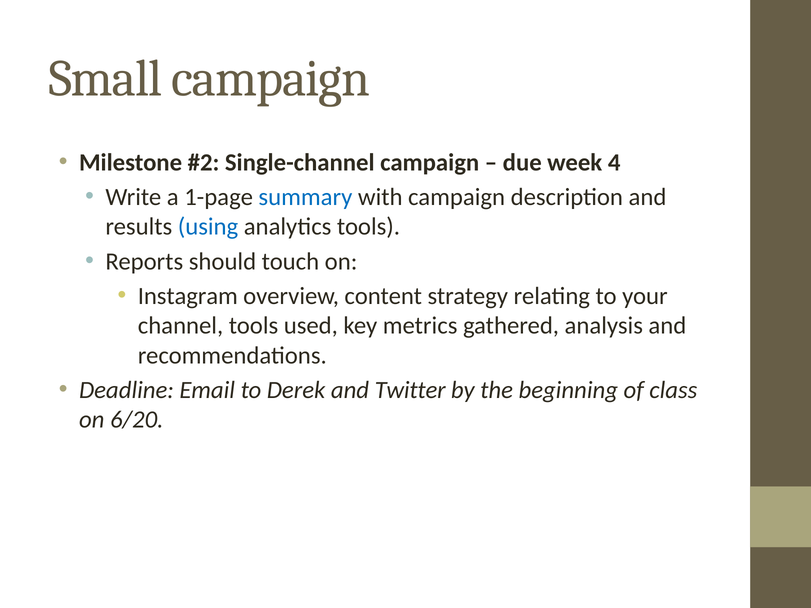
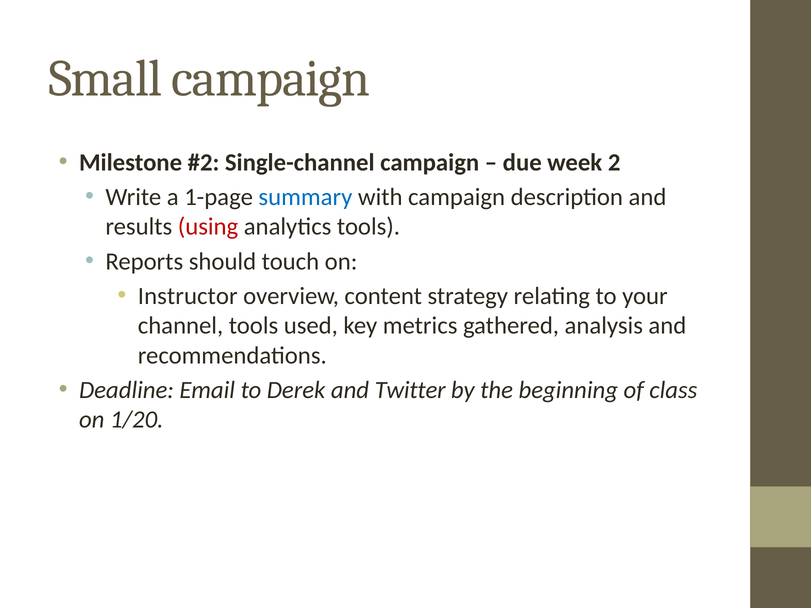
4: 4 -> 2 (614, 163)
using colour: blue -> red (208, 227)
Instagram: Instagram -> Instructor (188, 296)
6/20: 6/20 -> 1/20 (137, 420)
